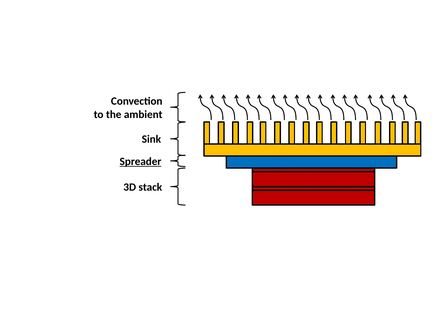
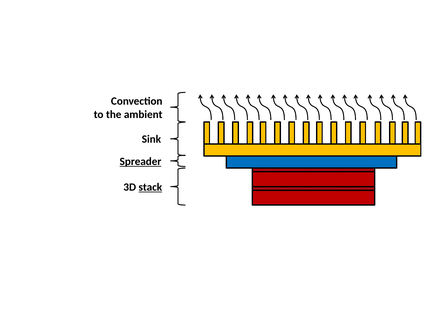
stack underline: none -> present (150, 188)
